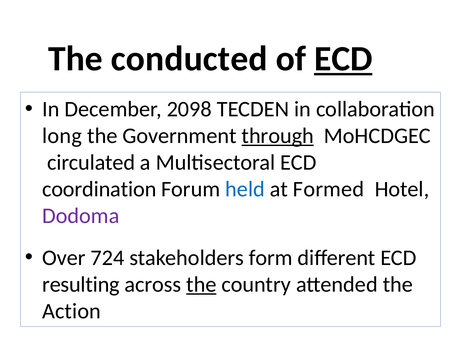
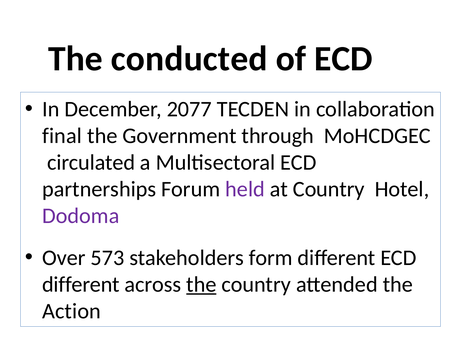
ECD underline: present -> none (343, 59)
2098: 2098 -> 2077 (189, 109)
long: long -> final (62, 136)
through underline: present -> none (278, 136)
coordination: coordination -> partnerships (99, 190)
held colour: blue -> purple (245, 190)
at Formed: Formed -> Country (329, 190)
724: 724 -> 573 (107, 258)
resulting: resulting -> different (81, 285)
